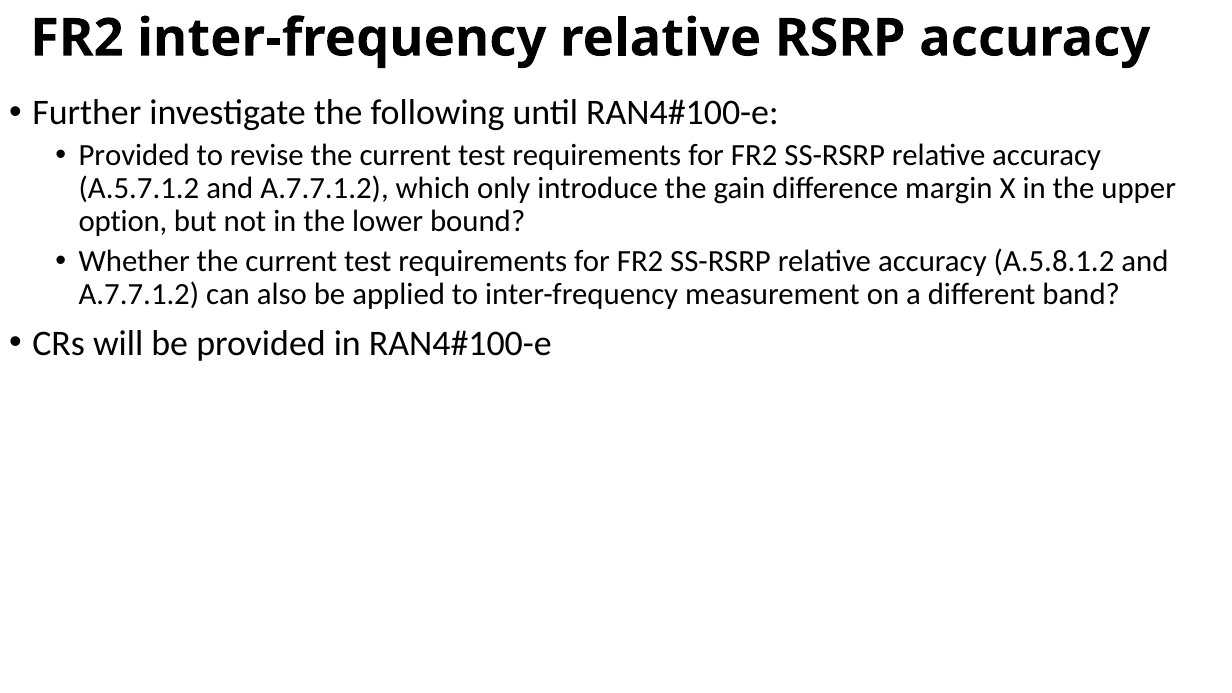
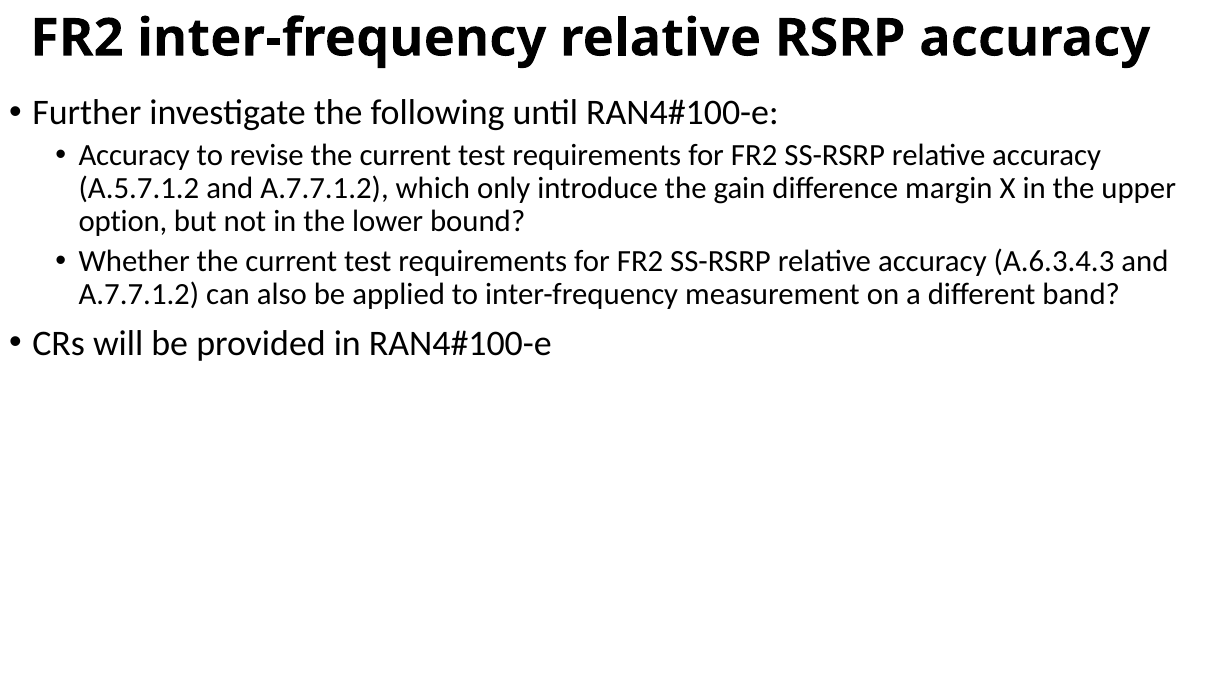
Provided: Provided -> Accuracy (134, 155)
A.5.8.1.2: A.5.8.1.2 -> A.6.3.4.3 (1054, 261)
